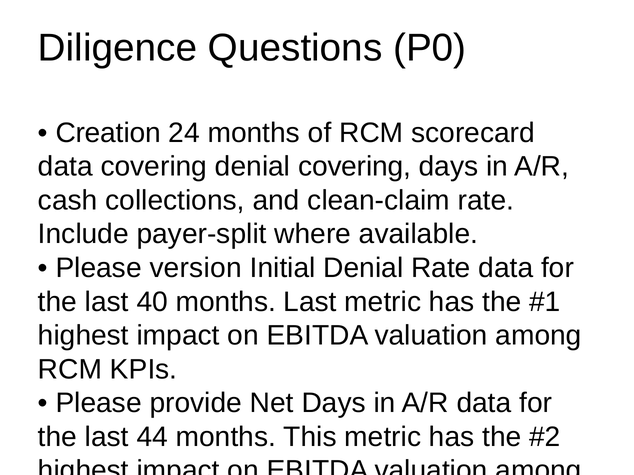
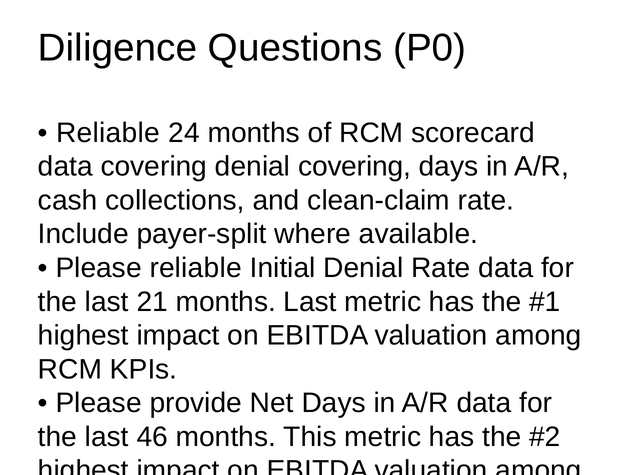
Creation: Creation -> Reliable (108, 133)
Please version: version -> reliable (196, 268)
40: 40 -> 21 (152, 302)
44: 44 -> 46 (152, 437)
